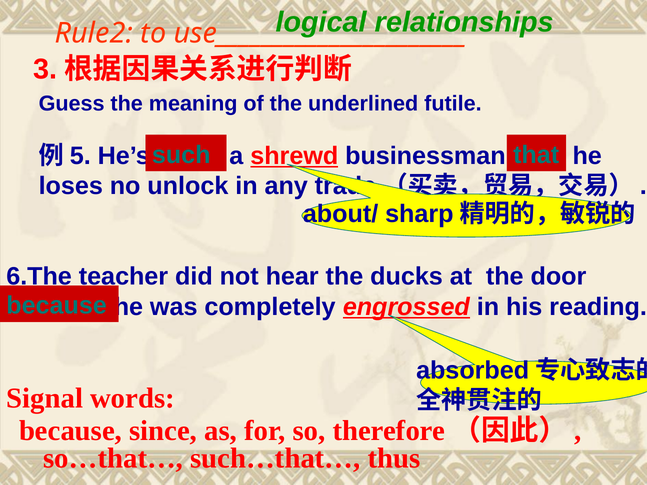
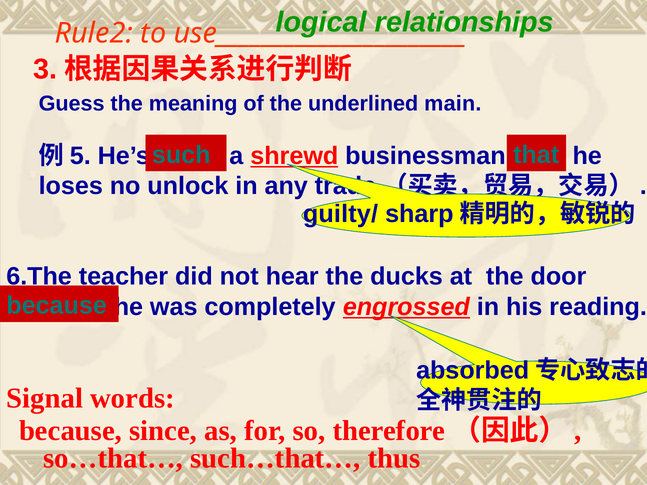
futile: futile -> main (453, 104)
about/: about/ -> guilty/ (340, 214)
